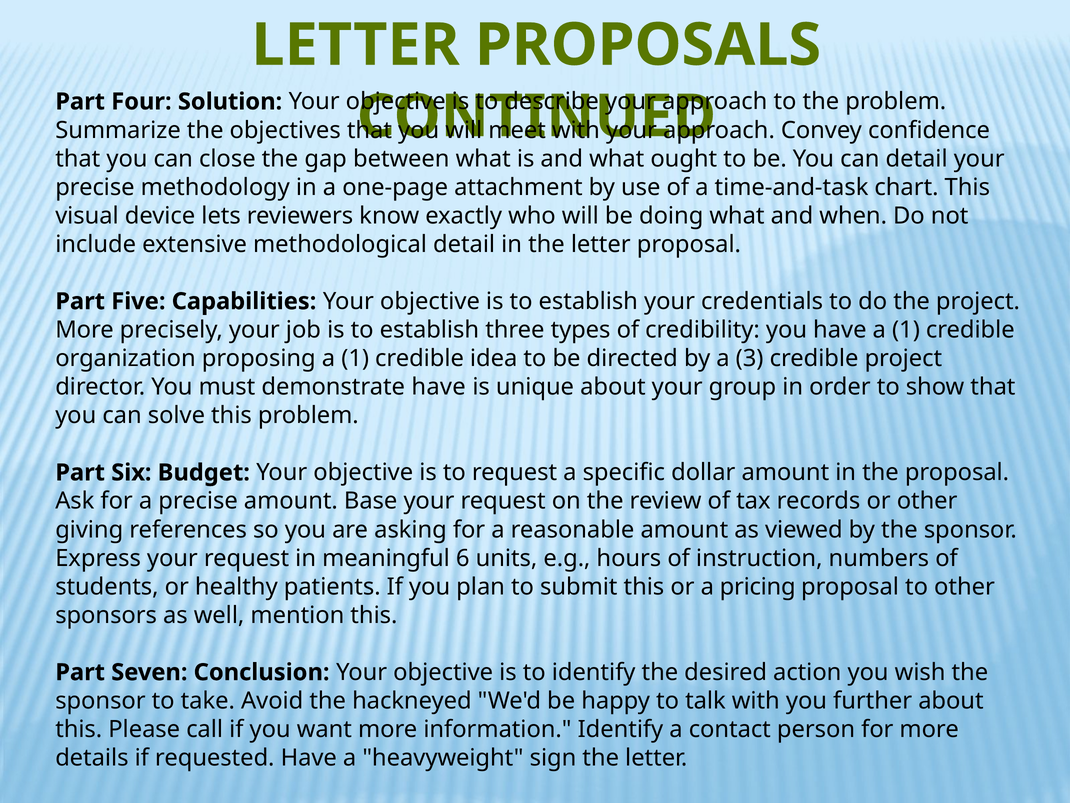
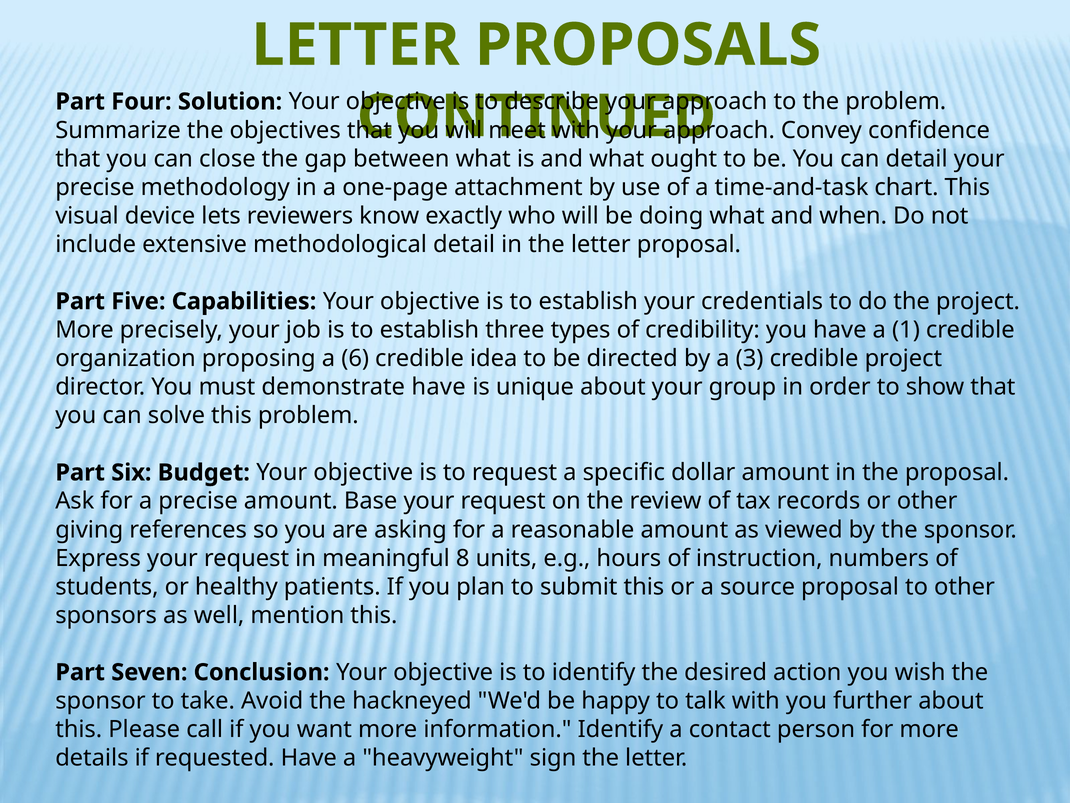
proposing a 1: 1 -> 6 (355, 358)
6: 6 -> 8 (463, 558)
pricing: pricing -> source (758, 586)
